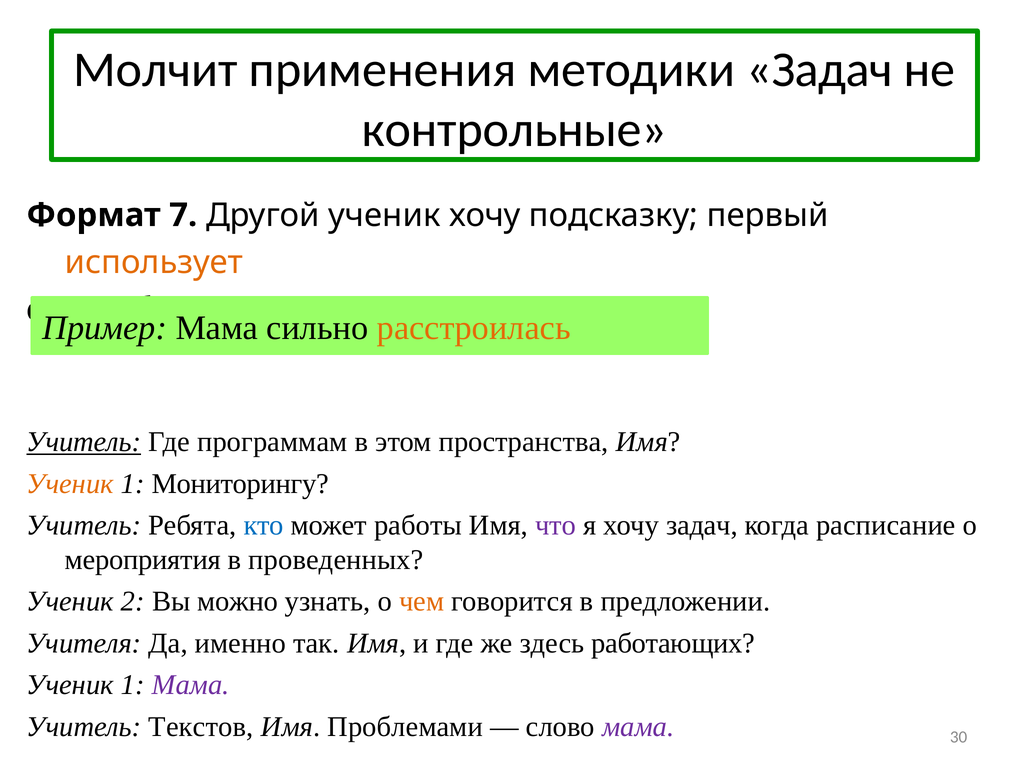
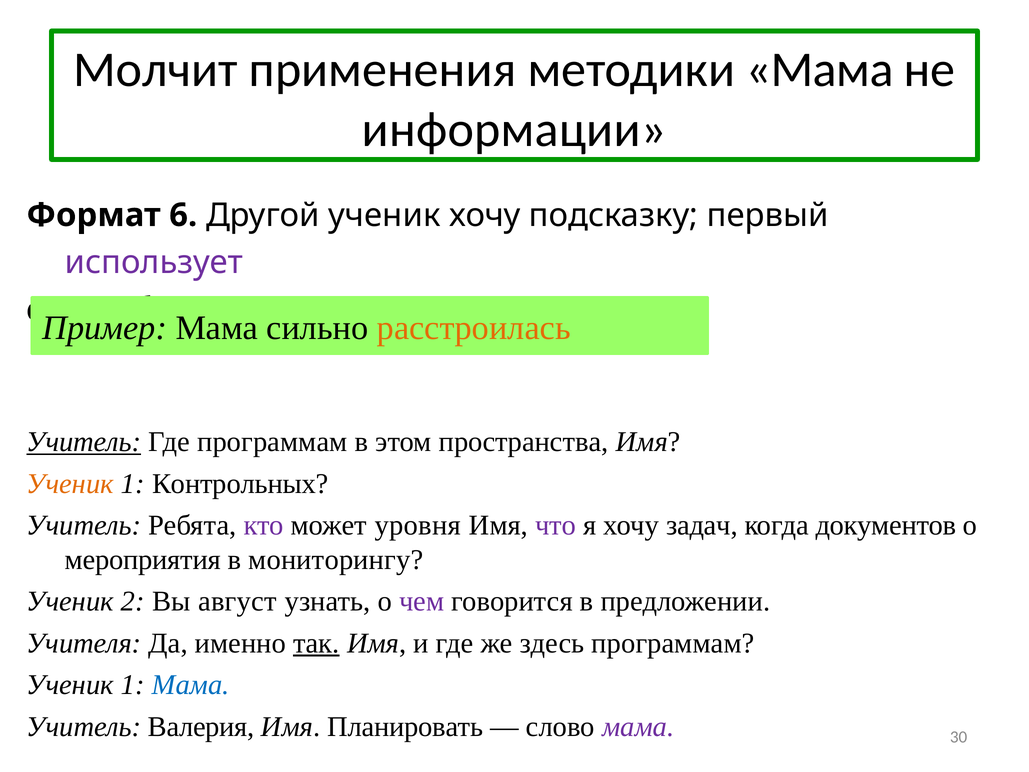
методики Задач: Задач -> Мама (820, 70)
контрольные: контрольные -> информации (514, 130)
7: 7 -> 6 (183, 215)
использует colour: orange -> purple (154, 262)
Мониторингу: Мониторингу -> Контрольных (240, 483)
кто colour: blue -> purple (264, 525)
работы: работы -> уровня (418, 525)
расписание: расписание -> документов (886, 525)
проведенных: проведенных -> мониторингу (336, 559)
можно: можно -> август (237, 601)
чем colour: orange -> purple (422, 601)
так underline: none -> present (316, 643)
здесь работающих: работающих -> программам (673, 643)
Мама colour: purple -> blue (191, 685)
Текстов: Текстов -> Валерия (201, 726)
Проблемами: Проблемами -> Планировать (405, 726)
